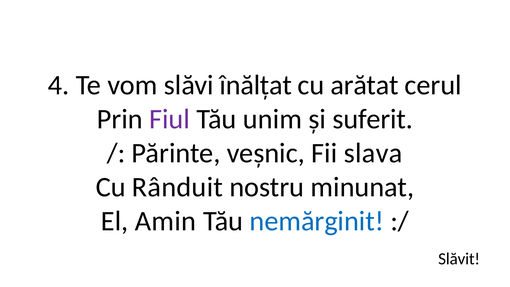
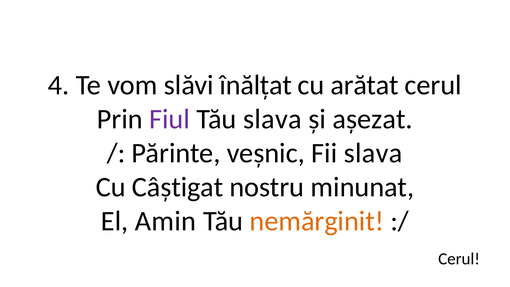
Tău unim: unim -> slava (272, 119)
suferit: suferit -> așezat (373, 119)
Rânduit: Rânduit -> Câștigat (178, 187)
nemărginit colour: blue -> orange (317, 221)
Slăvit: Slăvit -> Cerul (459, 259)
